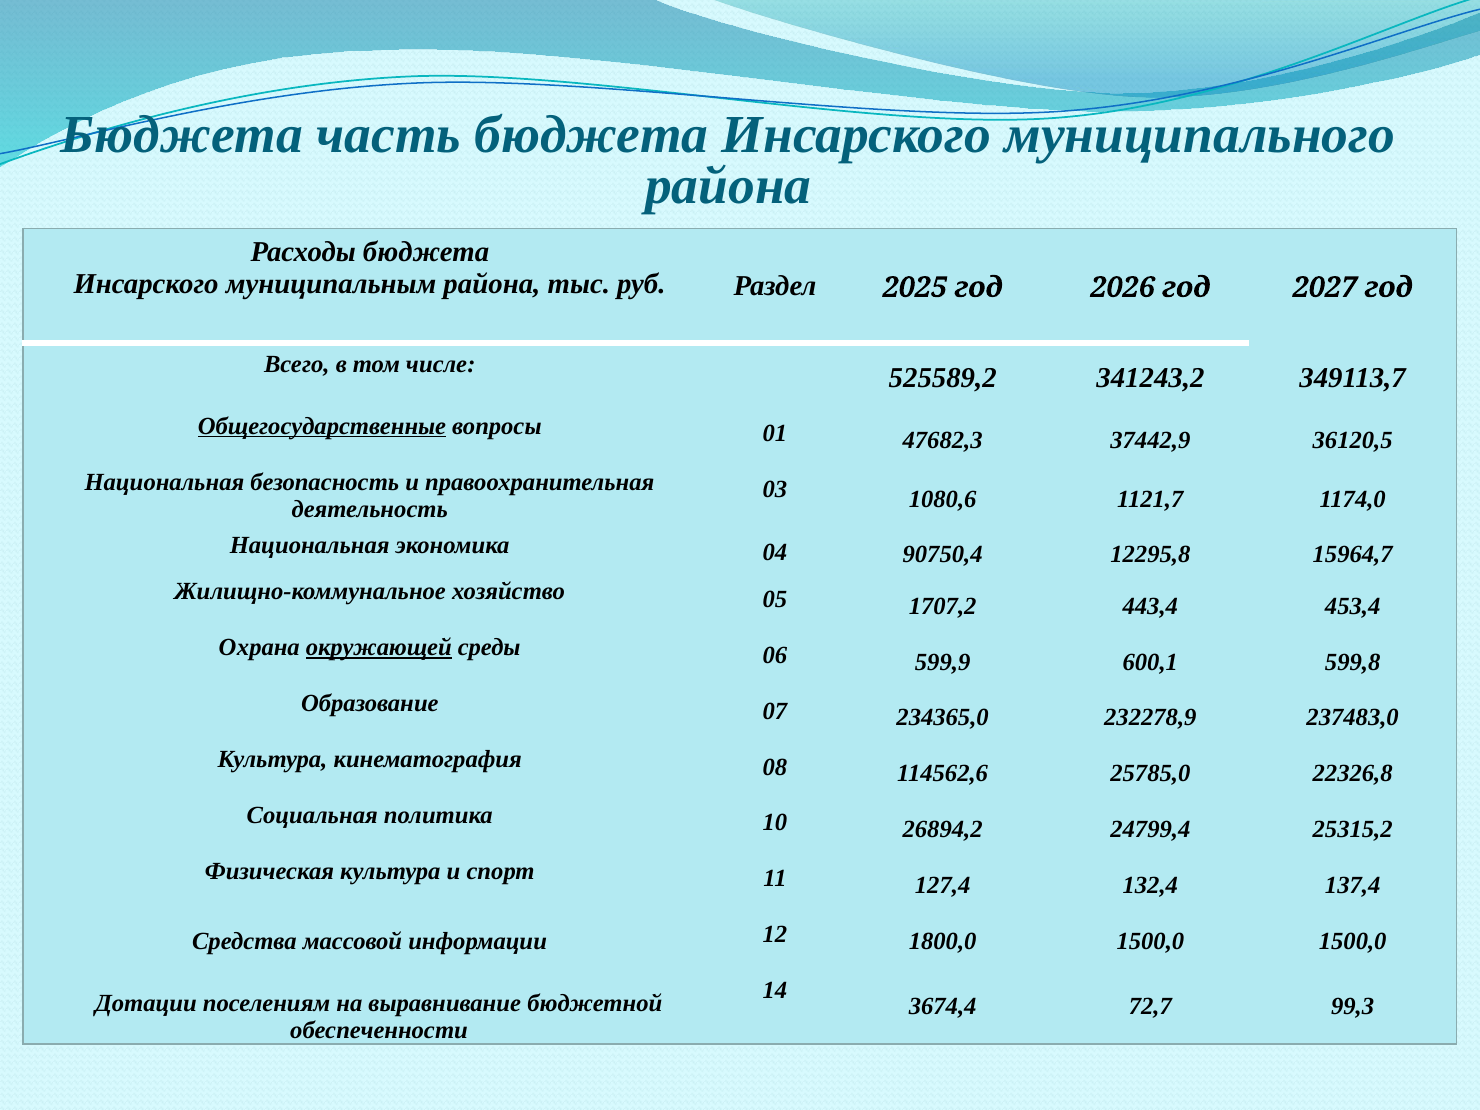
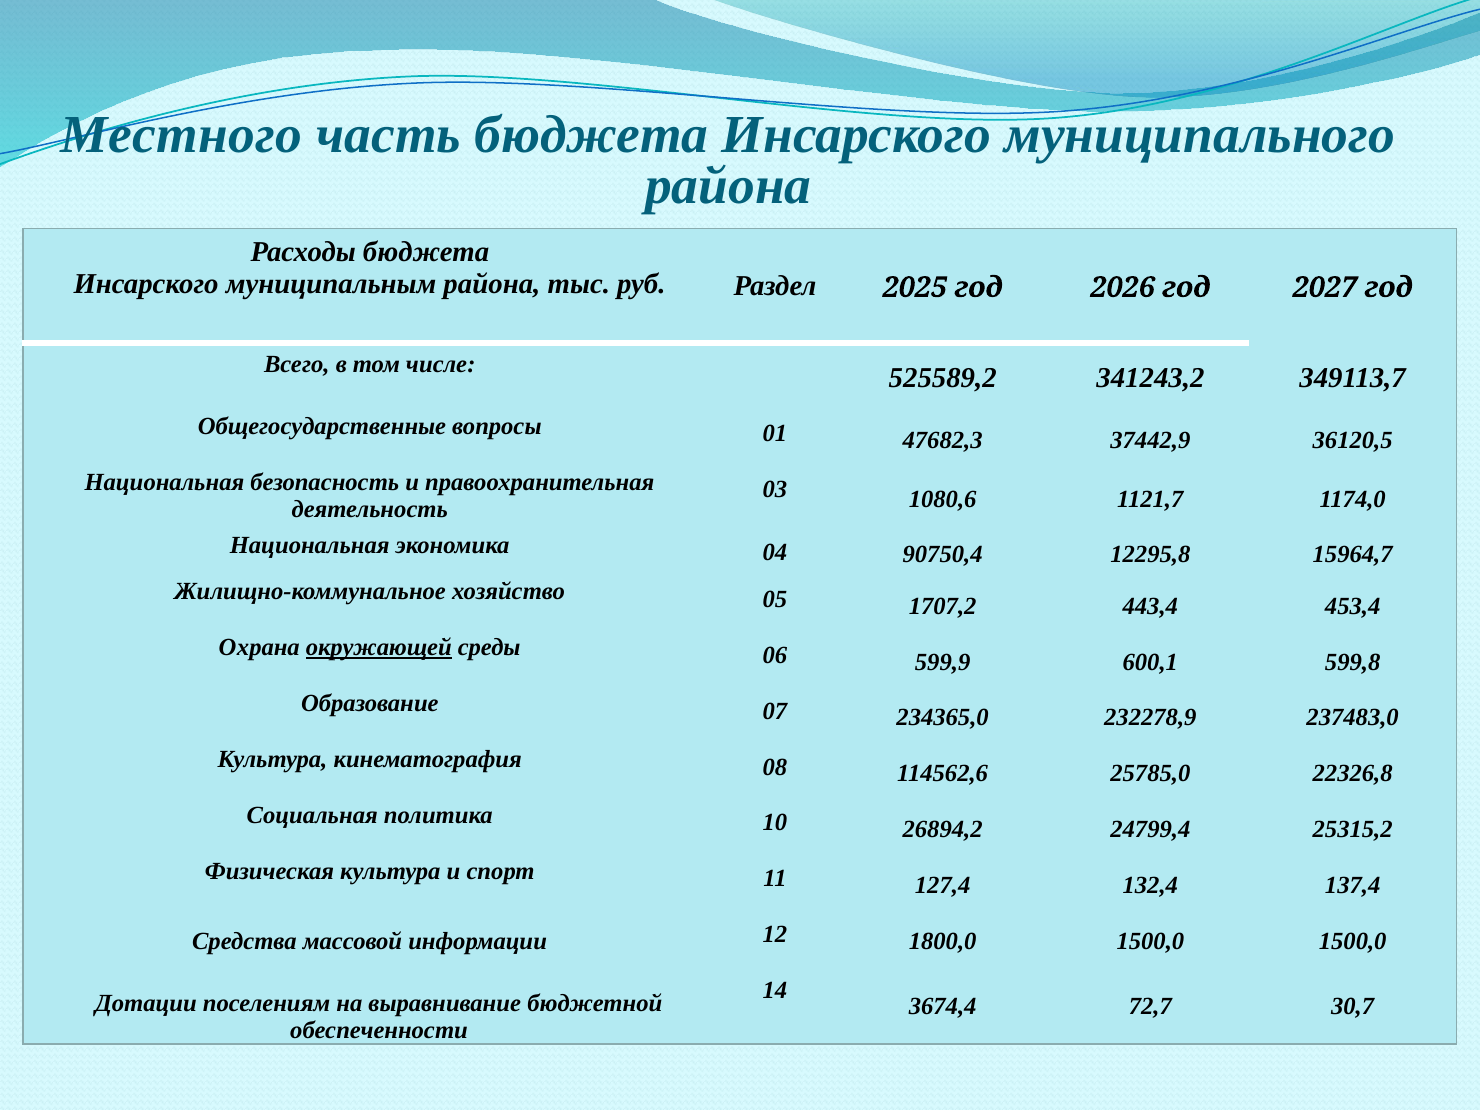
Бюджета: Бюджета -> Местного (182, 135)
Общегосударственные underline: present -> none (322, 426)
99,3: 99,3 -> 30,7 (1353, 1007)
